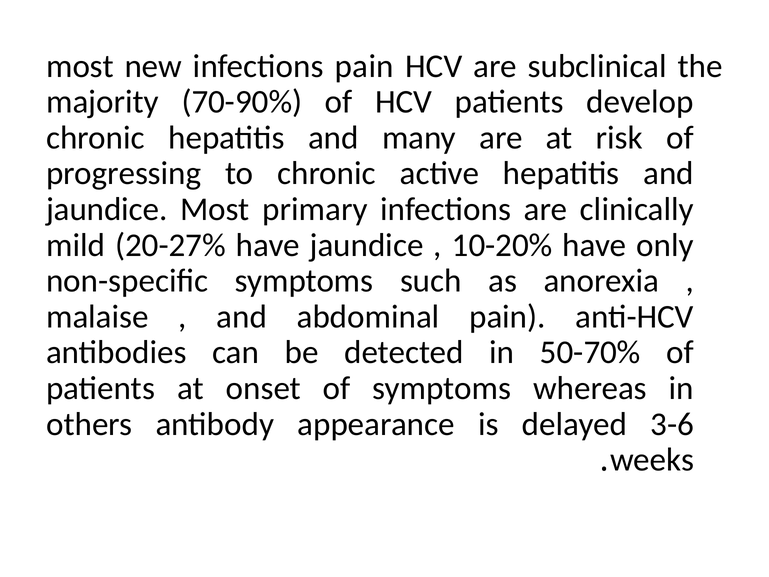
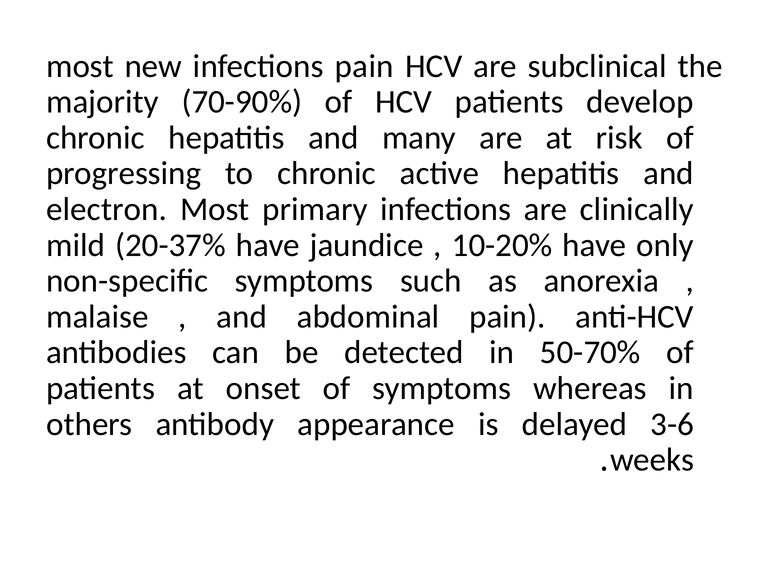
jaundice: jaundice -> electron (107, 209)
20-27%: 20-27% -> 20-37% (171, 245)
